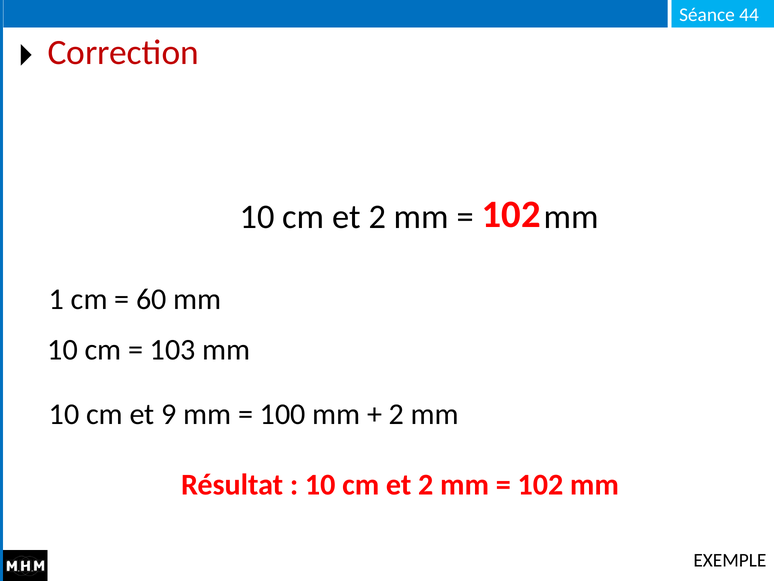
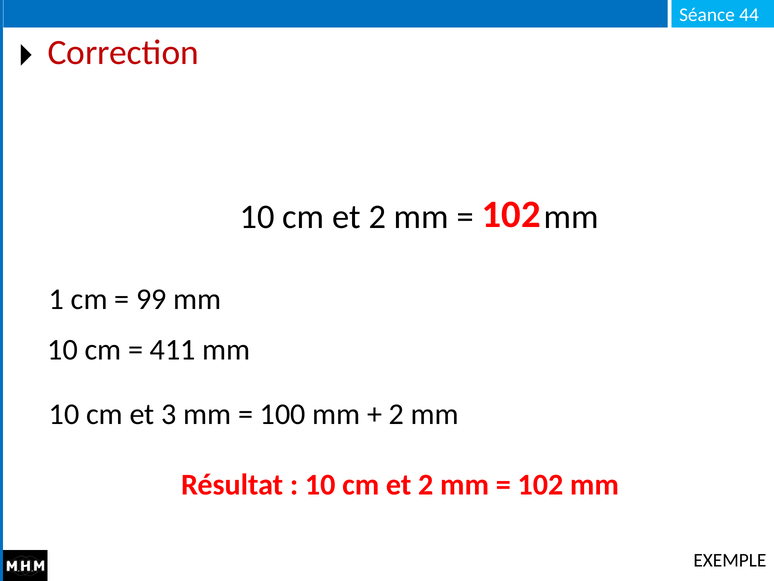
60: 60 -> 99 (151, 299)
103: 103 -> 411 (173, 350)
9: 9 -> 3 (169, 414)
